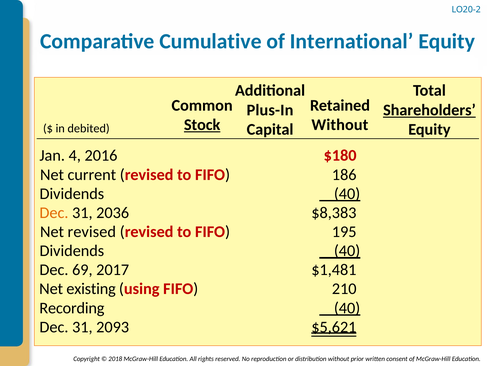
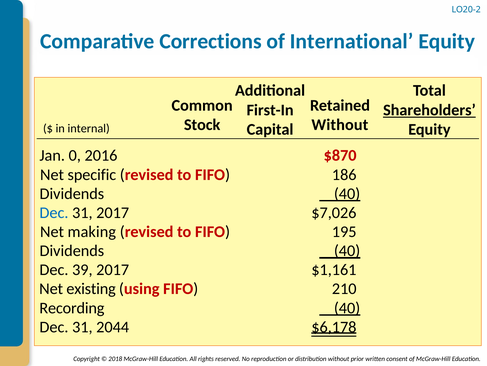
Cumulative: Cumulative -> Corrections (211, 41)
Plus-In: Plus-In -> First-In (270, 110)
Stock underline: present -> none (202, 125)
debited: debited -> internal (89, 128)
4: 4 -> 0 (75, 155)
$180: $180 -> $870 (340, 155)
current: current -> specific (92, 174)
Dec colour: orange -> blue (54, 212)
31 2036: 2036 -> 2017 (113, 212)
$8,383: $8,383 -> $7,026 (334, 212)
Net revised: revised -> making (92, 231)
69: 69 -> 39 (82, 269)
$1,481: $1,481 -> $1,161 (334, 269)
2093: 2093 -> 2044 (113, 326)
$5,621: $5,621 -> $6,178 (334, 326)
